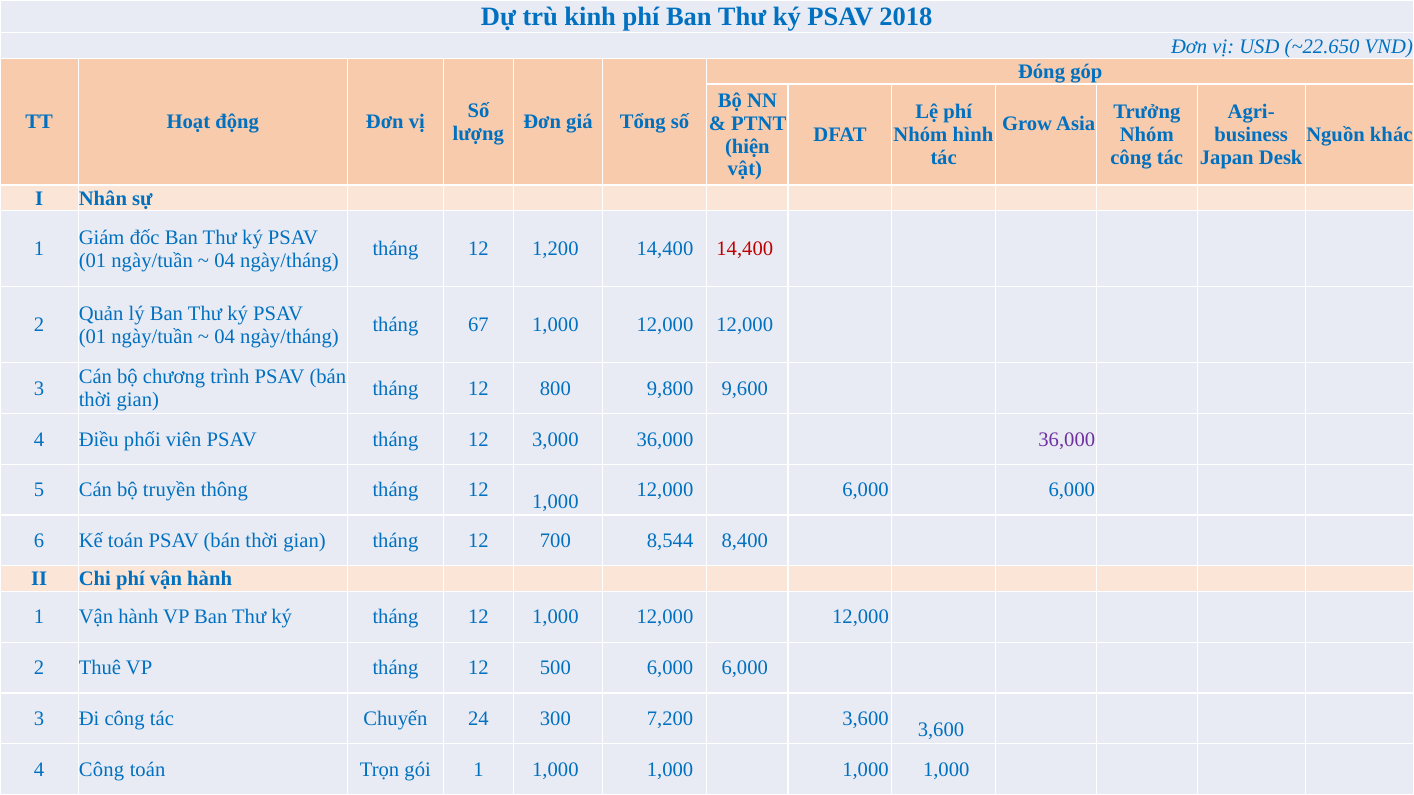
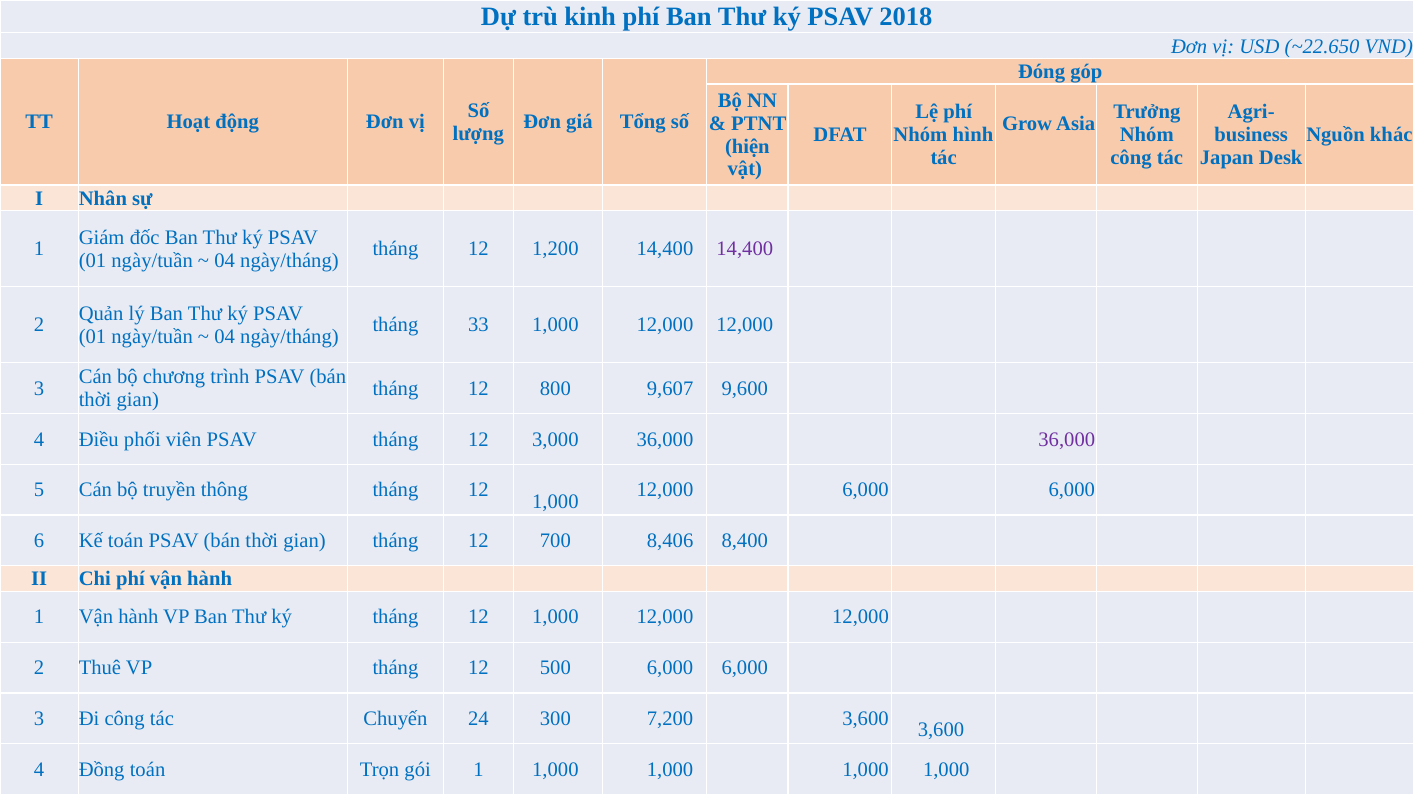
14,400 colour: red -> purple (745, 249)
67: 67 -> 33 (478, 325)
9,800: 9,800 -> 9,607 (670, 389)
8,544: 8,544 -> 8,406 (670, 541)
4 Công: Công -> Đồng (102, 770)
